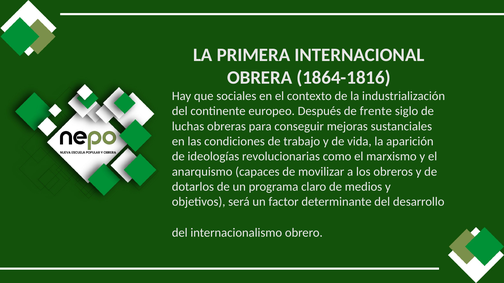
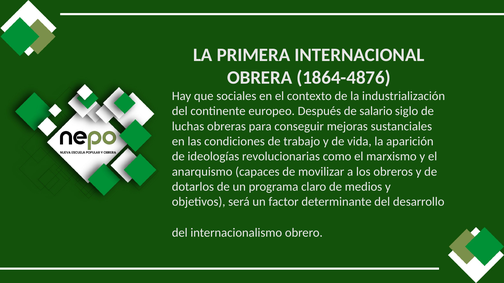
1864-1816: 1864-1816 -> 1864-4876 (344, 78)
frente: frente -> salario (376, 111)
